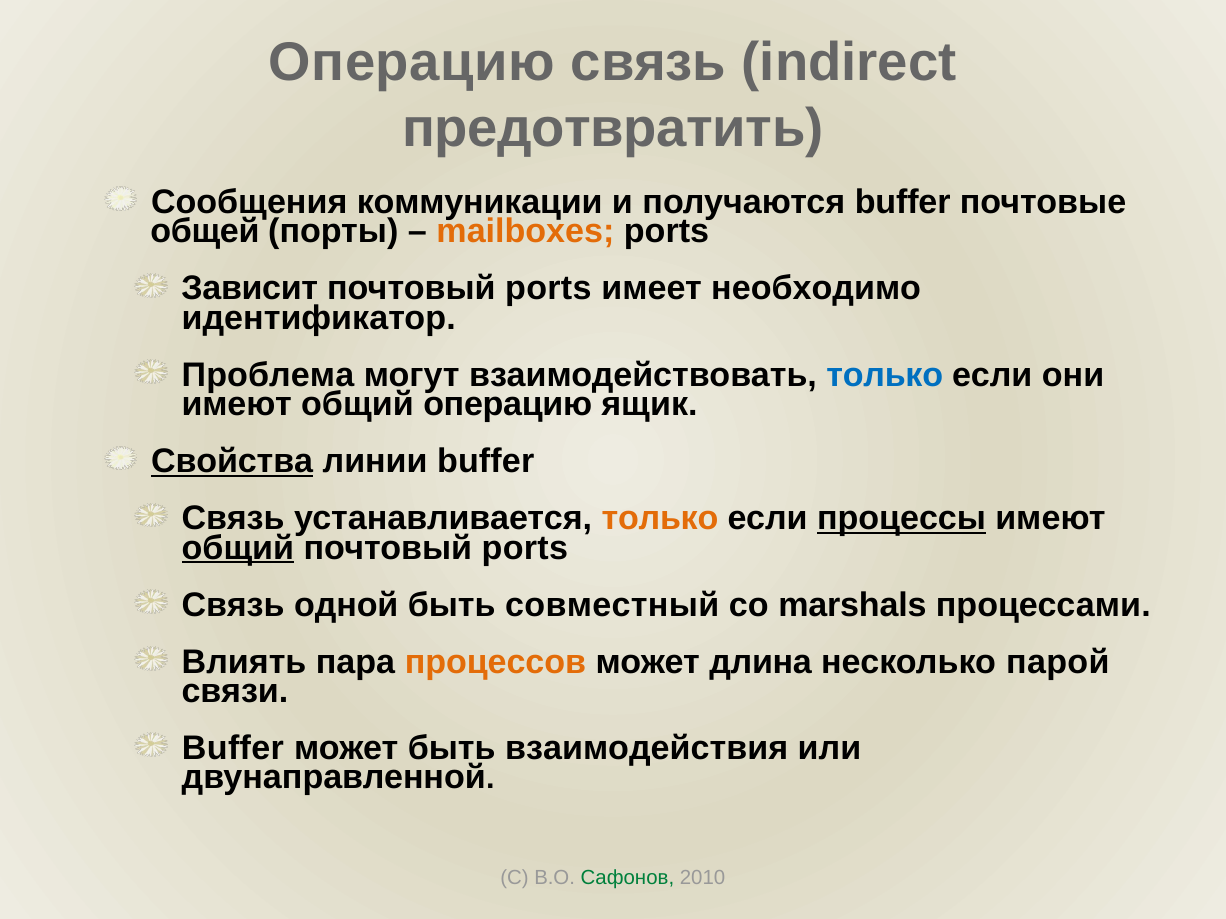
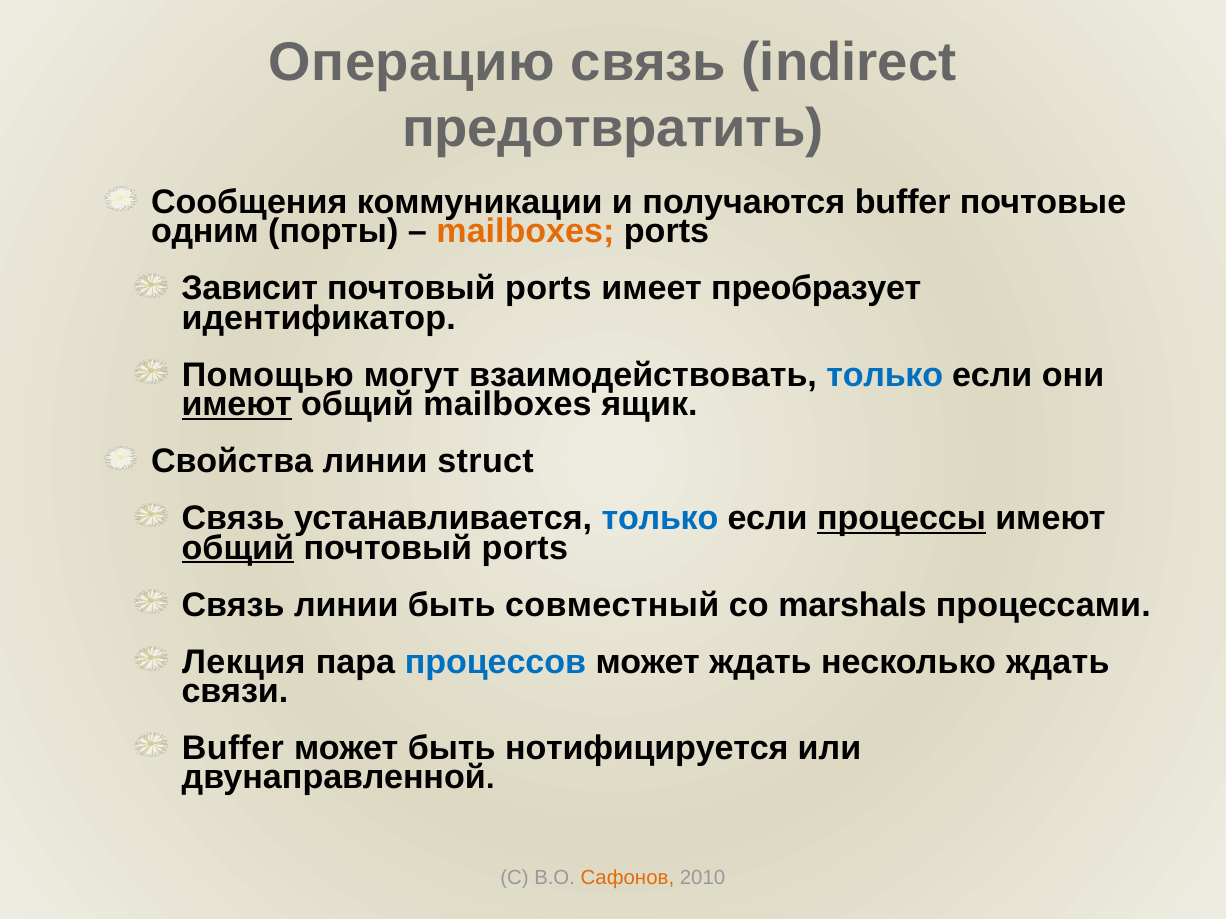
общей: общей -> одним (205, 232)
необходимо: необходимо -> преобразует (816, 289)
Проблема: Проблема -> Помощью (268, 375)
имеют underline: none -> present (237, 405)
общий операцию: операцию -> mailboxes (507, 405)
Свойства underline: present -> none (232, 462)
линии buffer: buffer -> struct (486, 462)
только colour: orange -> blue (660, 519)
Связь одной: одной -> линии (346, 605)
Влиять: Влиять -> Лекция (244, 662)
процессов colour: orange -> blue (495, 662)
может длина: длина -> ждать (761, 662)
несколько парой: парой -> ждать (1058, 662)
взаимодействия: взаимодействия -> нотифицируется (647, 749)
Сафонов colour: green -> orange (627, 878)
